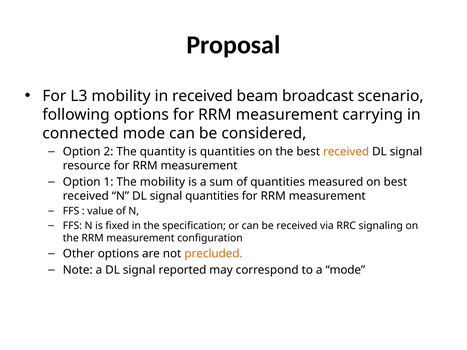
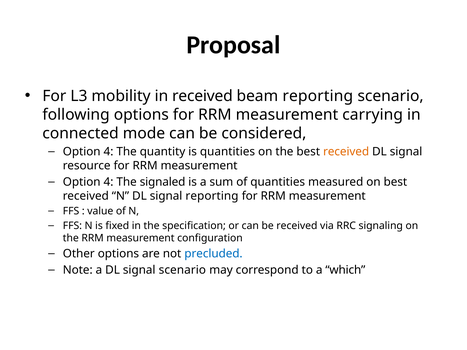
beam broadcast: broadcast -> reporting (318, 96)
2: 2 -> 4 (108, 152)
1: 1 -> 4 (108, 182)
The mobility: mobility -> signaled (163, 182)
signal quantities: quantities -> reporting (212, 196)
precluded colour: orange -> blue (213, 254)
signal reported: reported -> scenario (182, 270)
a mode: mode -> which (345, 270)
